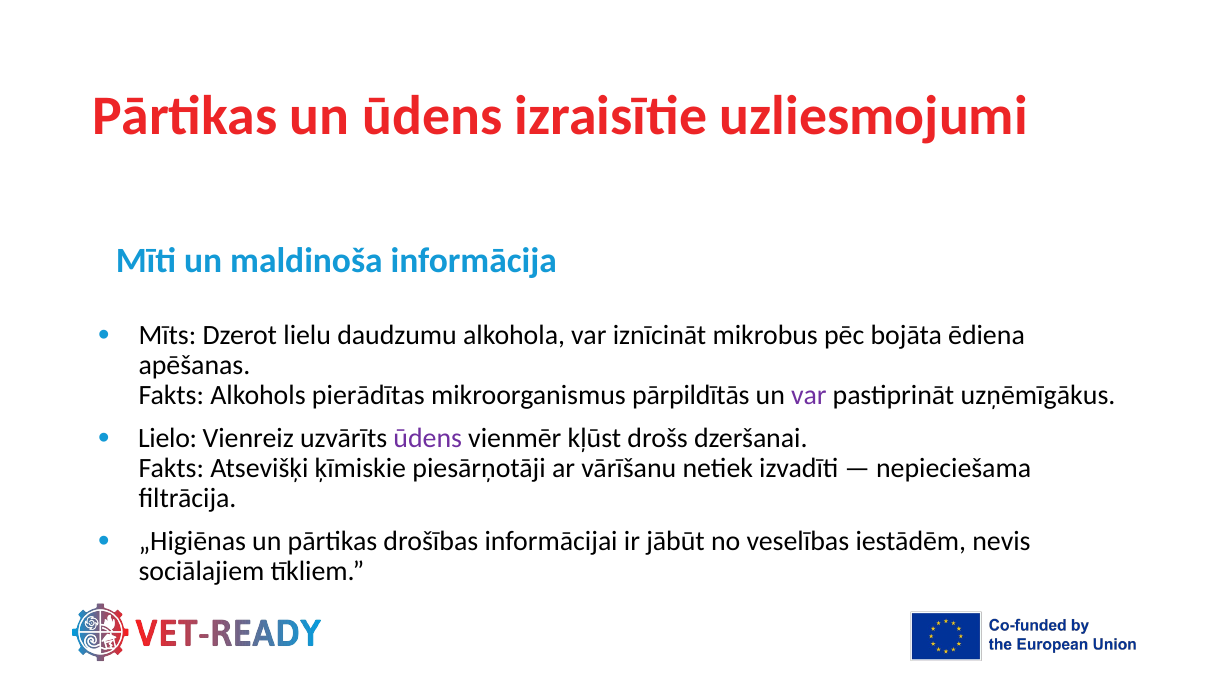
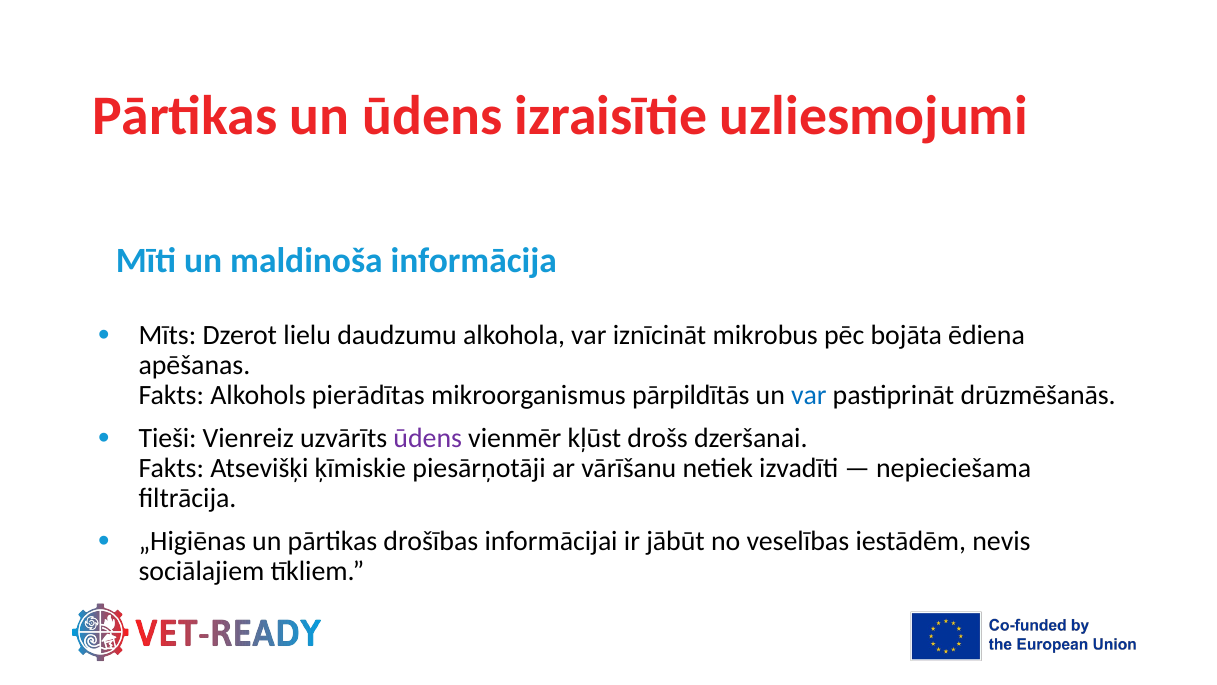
var colour: purple -> blue (809, 395)
uzņēmīgākus: uzņēmīgākus -> drūzmēšanās (1038, 395)
Lielo: Lielo -> Tieši (168, 438)
